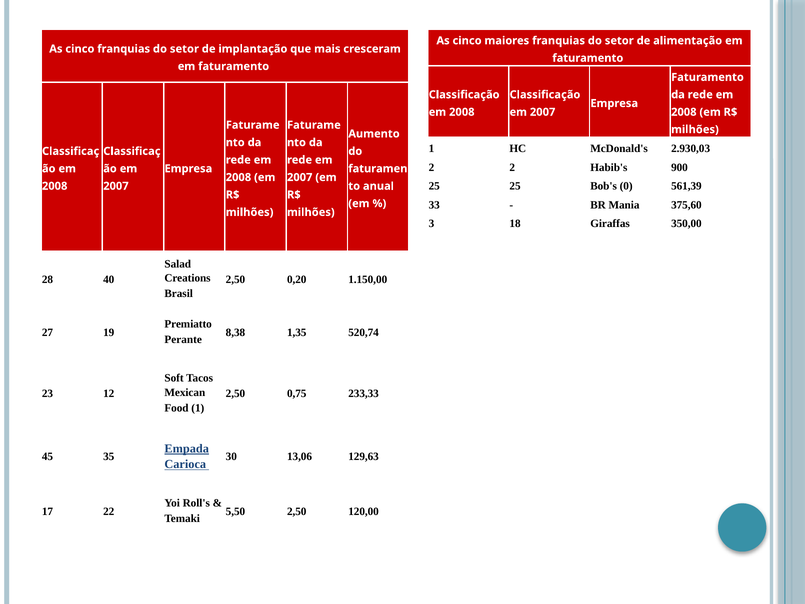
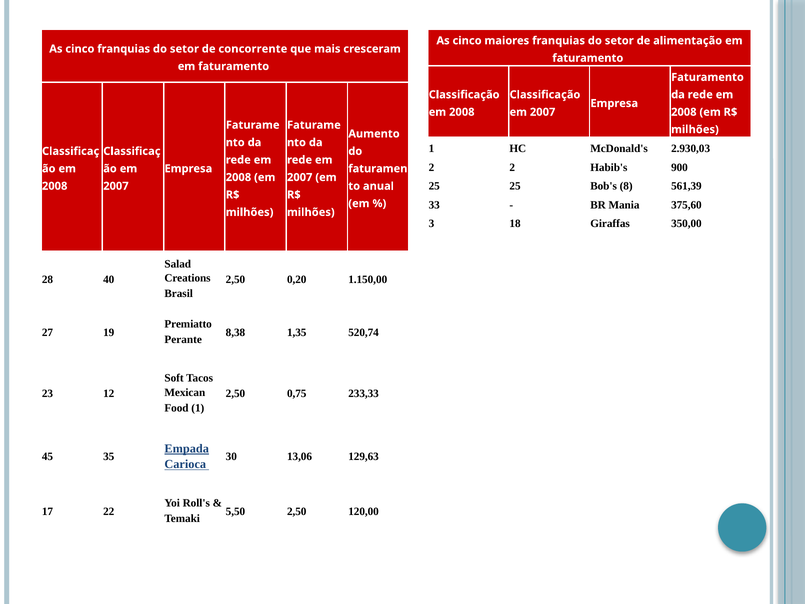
implantação: implantação -> concorrente (253, 49)
0: 0 -> 8 (626, 186)
